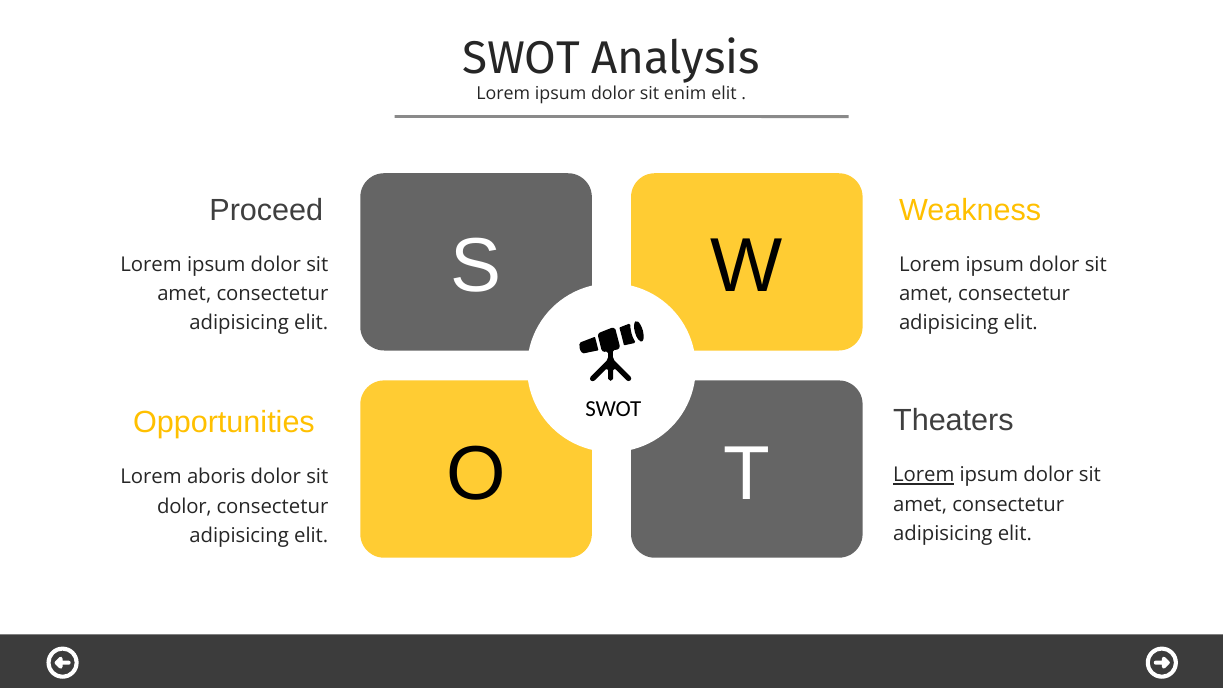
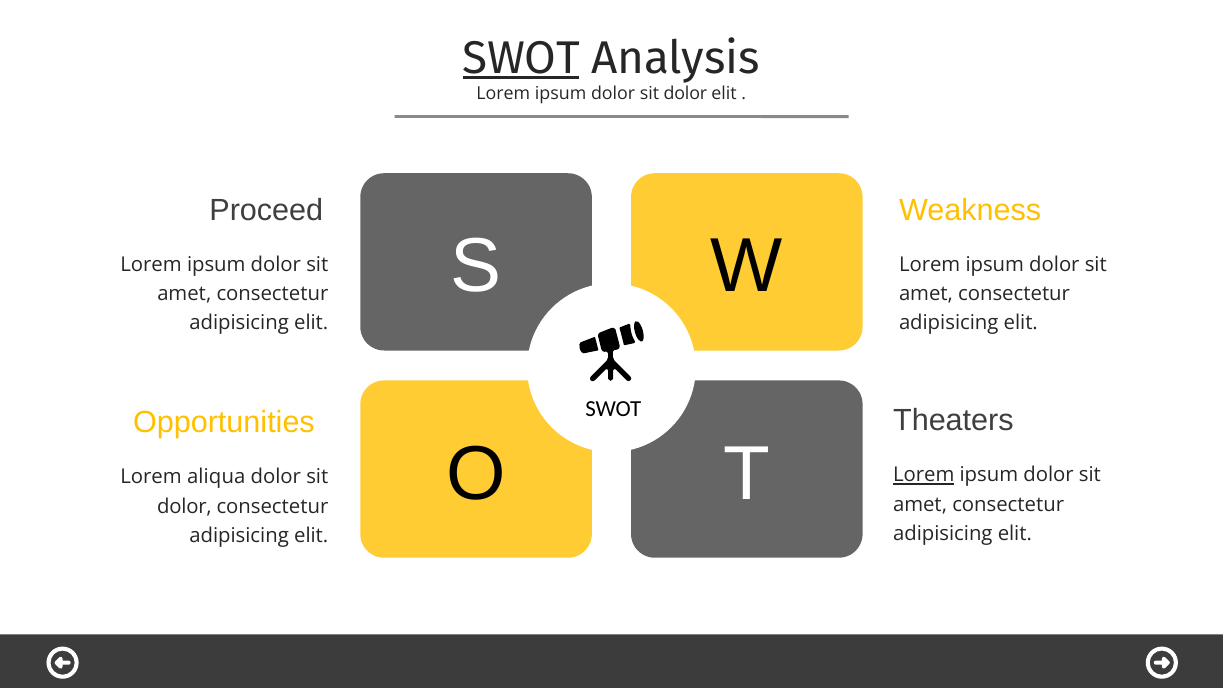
SWOT underline: none -> present (521, 58)
ipsum dolor sit enim: enim -> dolor (685, 93)
aboris: aboris -> aliqua (216, 477)
